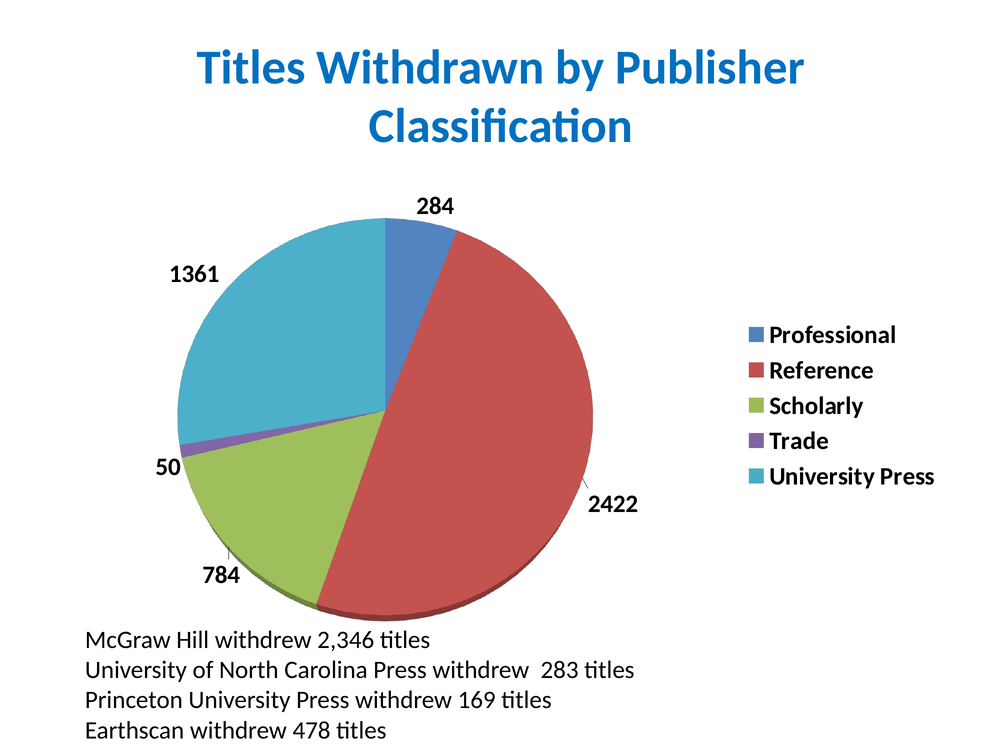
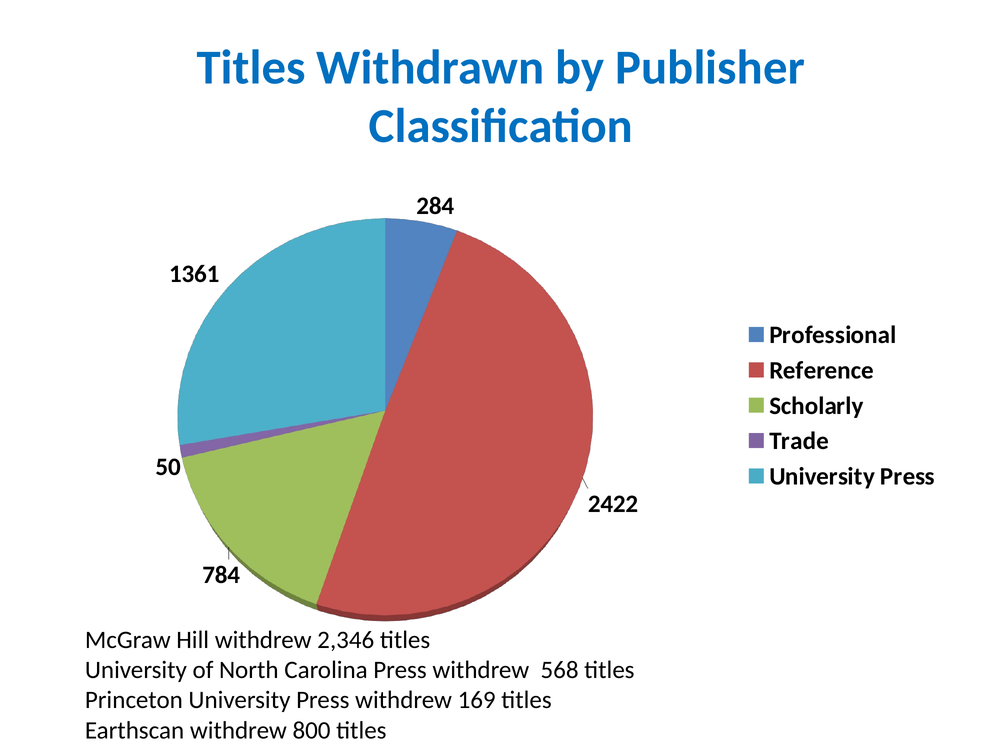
283: 283 -> 568 (560, 670)
478: 478 -> 800 (312, 730)
